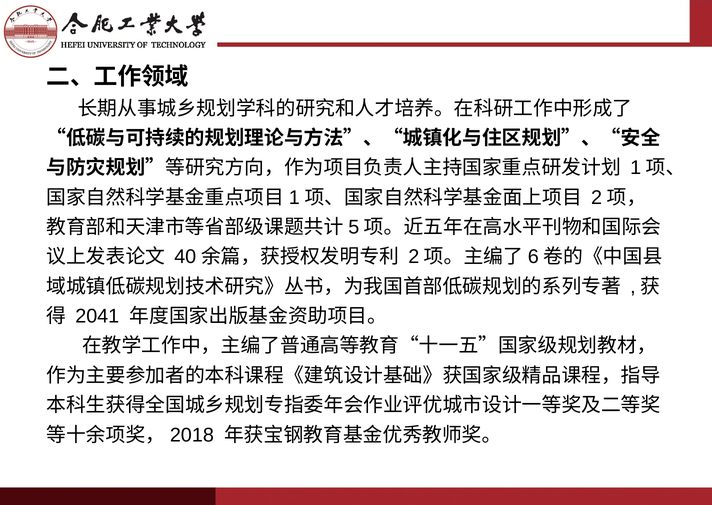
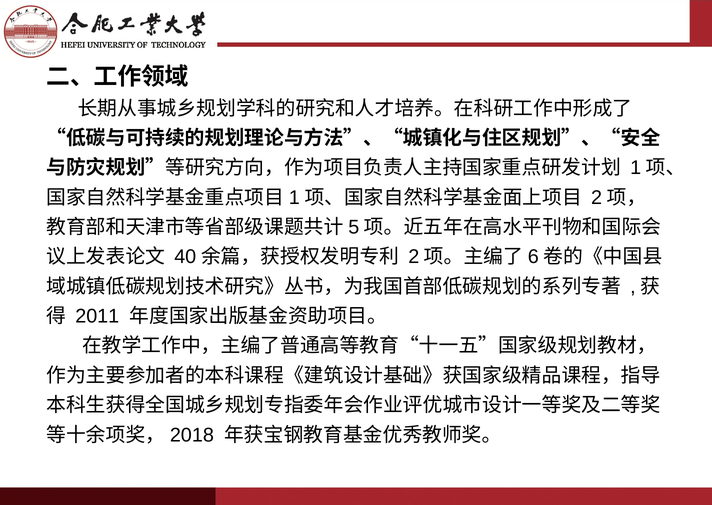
2041: 2041 -> 2011 (97, 316)
